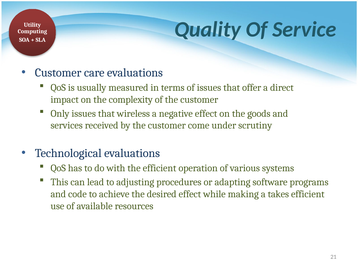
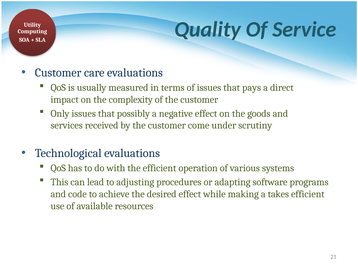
offer: offer -> pays (252, 87)
wireless: wireless -> possibly (133, 113)
